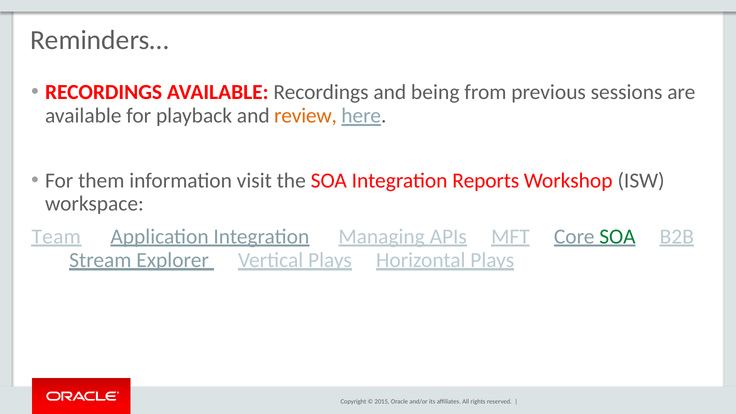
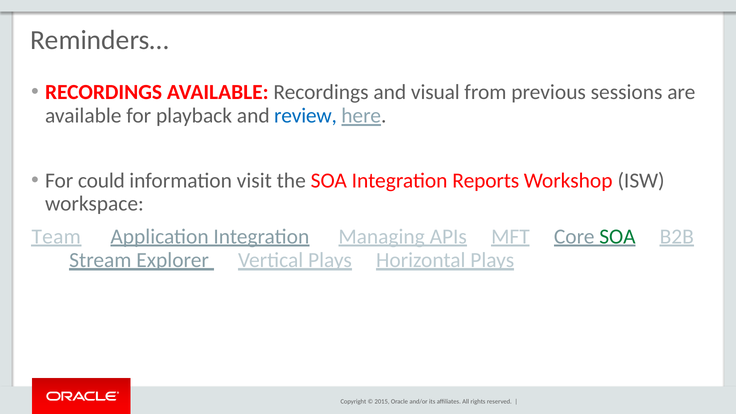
being: being -> visual (435, 92)
review colour: orange -> blue (306, 116)
them: them -> could (101, 181)
